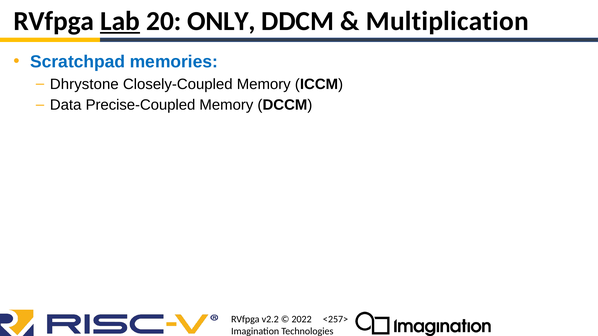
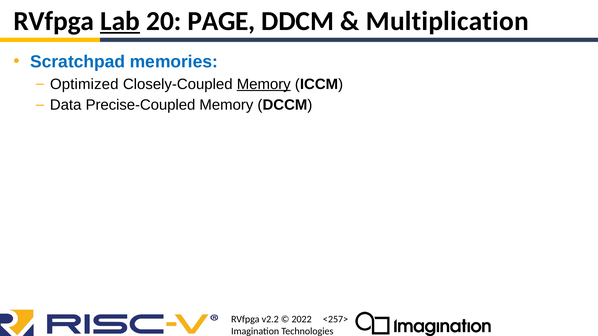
ONLY: ONLY -> PAGE (221, 21)
Dhrystone: Dhrystone -> Optimized (84, 84)
Memory underline: none -> present (264, 84)
